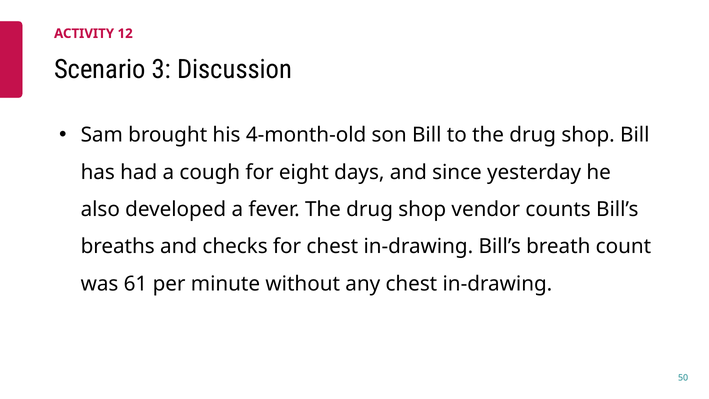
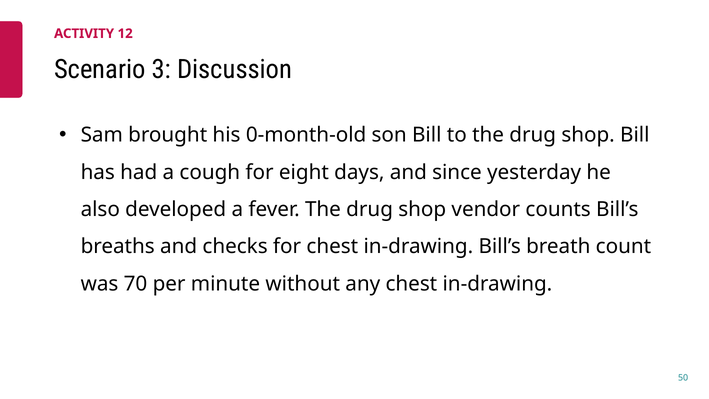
4-month-old: 4-month-old -> 0-month-old (306, 135)
61: 61 -> 70 (136, 284)
